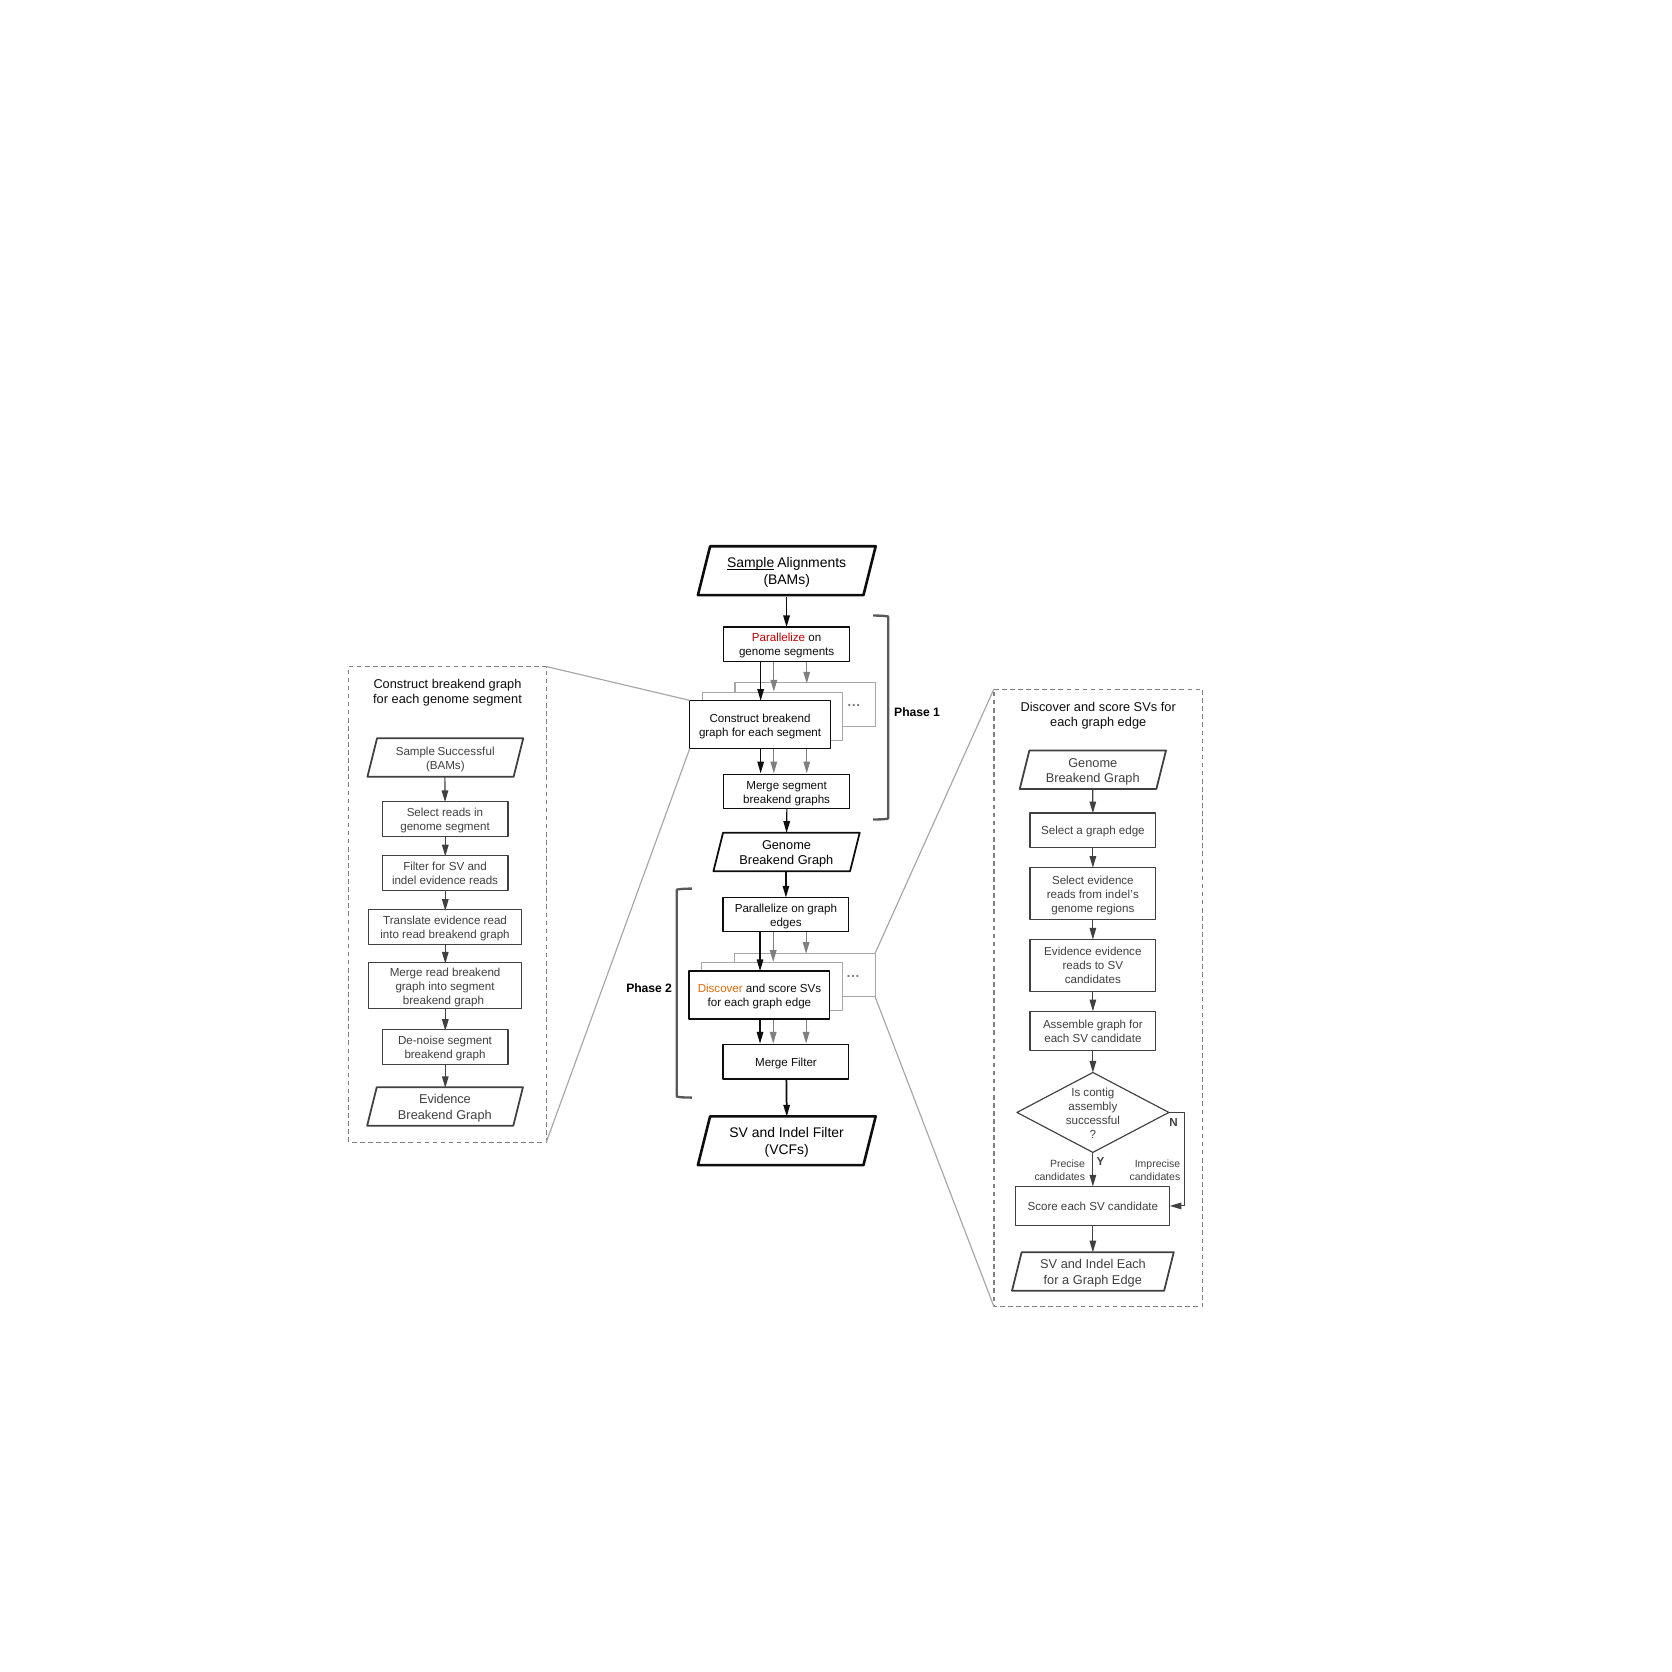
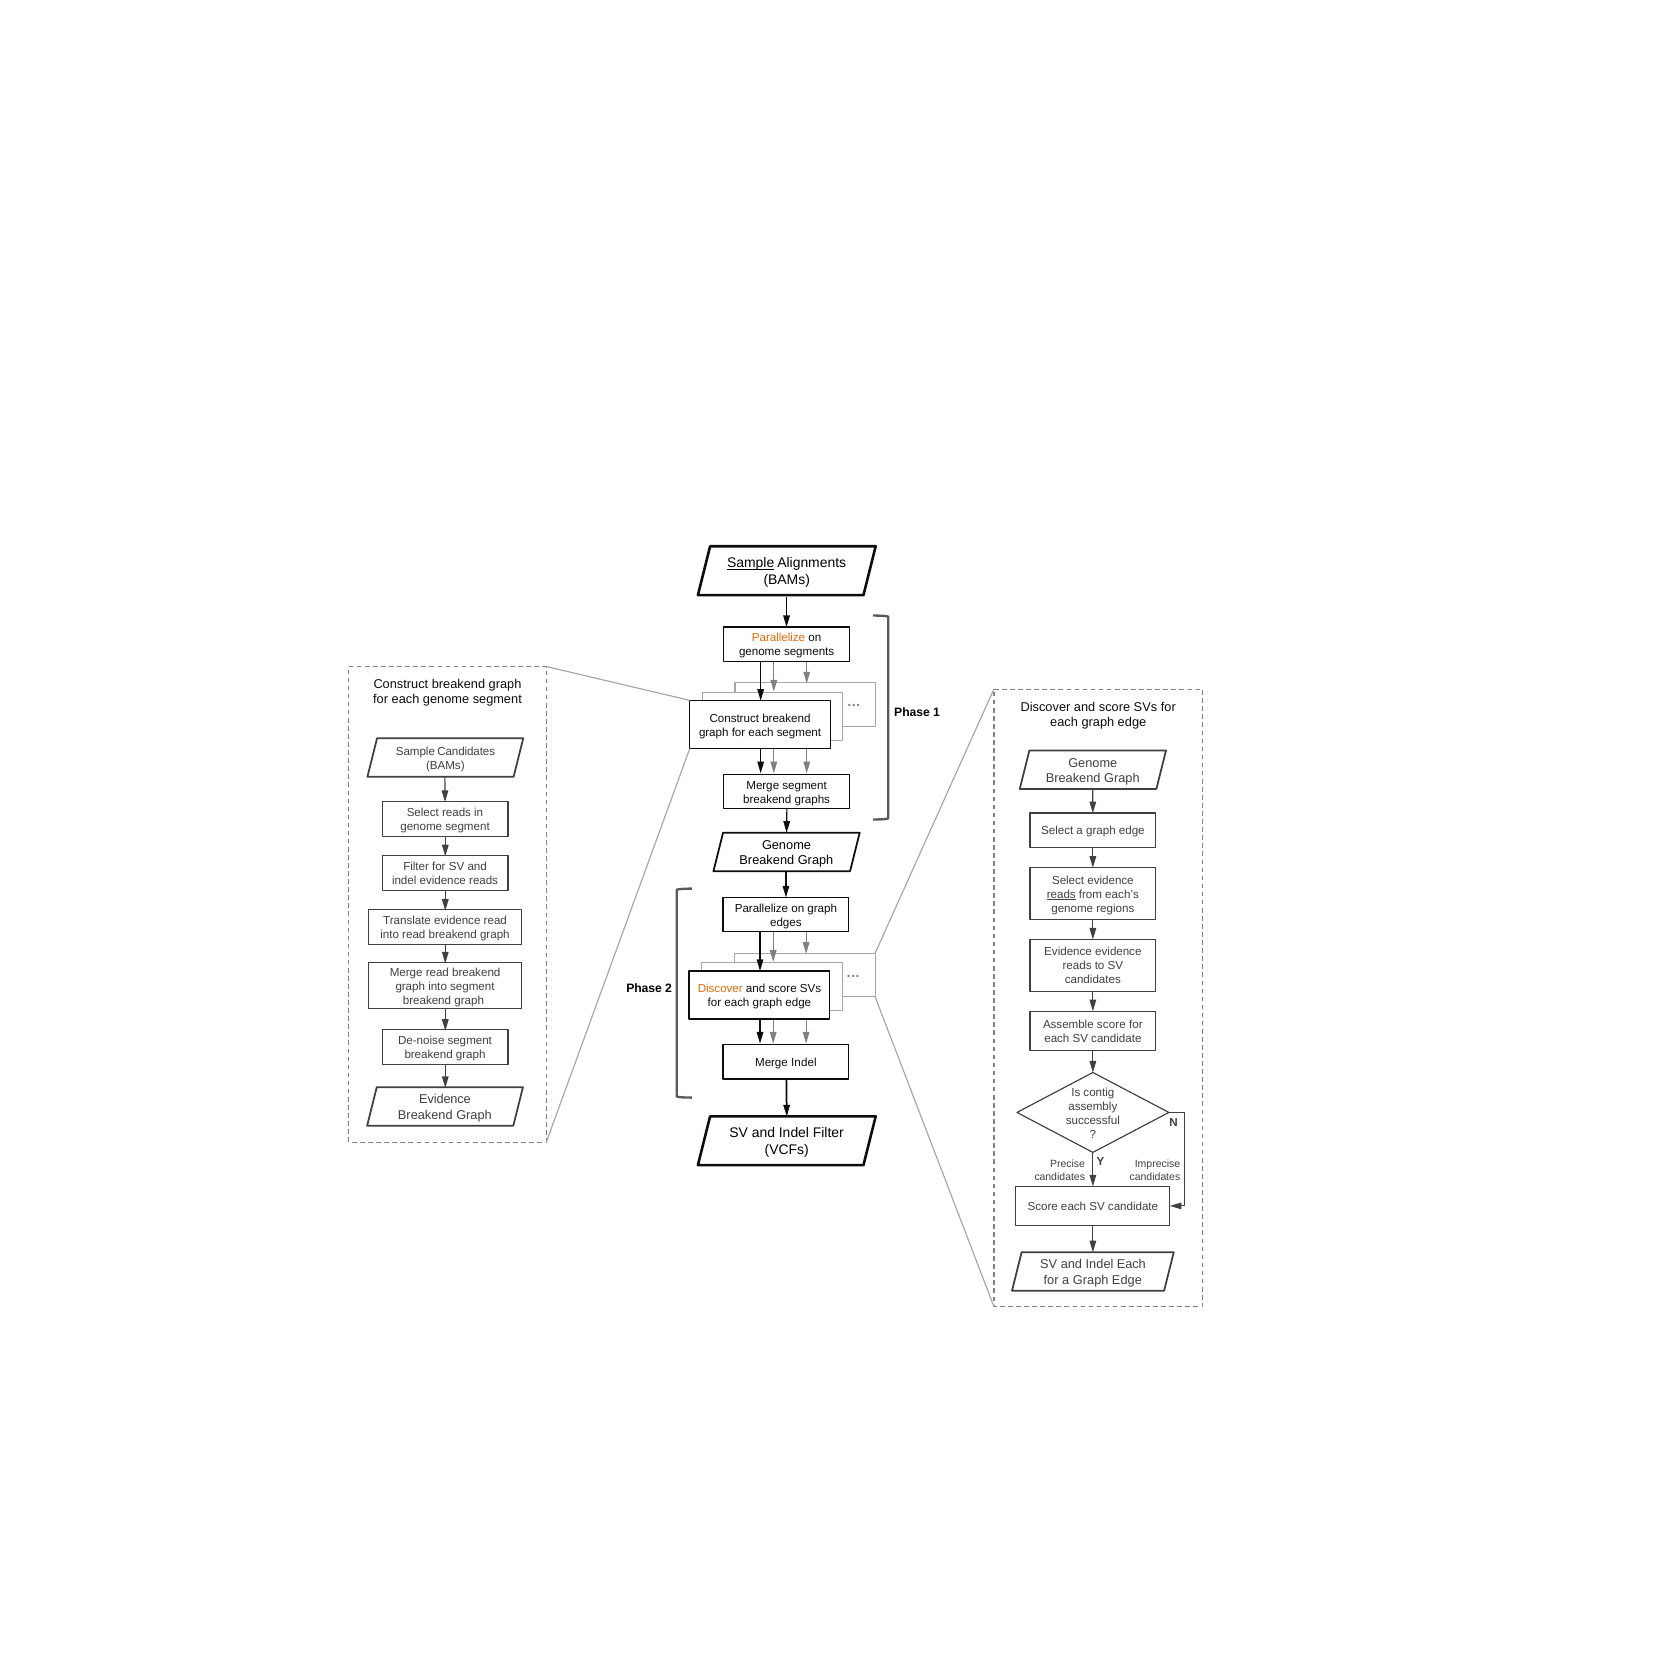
Parallelize colour: red -> orange (779, 638)
Sample Successful: Successful -> Candidates (466, 751)
reads underline: none -> present (1061, 894)
indel’s: indel’s -> each’s (1122, 894)
Assemble graph: graph -> score (1111, 1025)
Merge Filter: Filter -> Indel (804, 1063)
